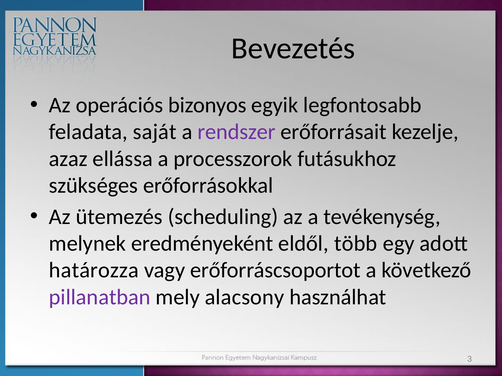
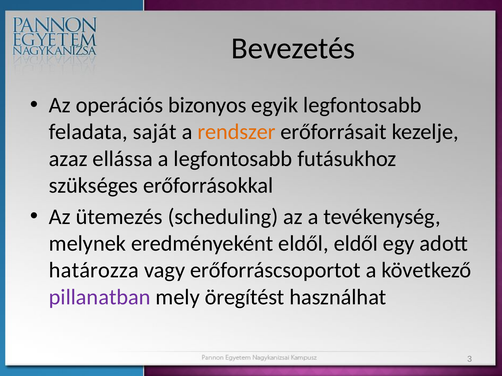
rendszer colour: purple -> orange (237, 132)
a processzorok: processzorok -> legfontosabb (233, 159)
eldől több: több -> eldől (356, 244)
alacsony: alacsony -> öregítést (245, 297)
